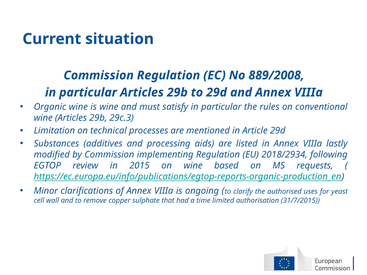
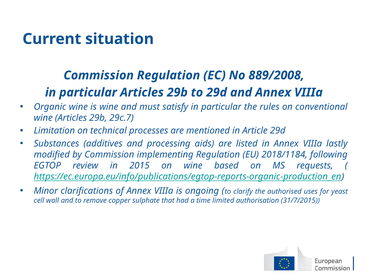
29c.3: 29c.3 -> 29c.7 (122, 118)
2018/2934: 2018/2934 -> 2018/1184 (285, 155)
